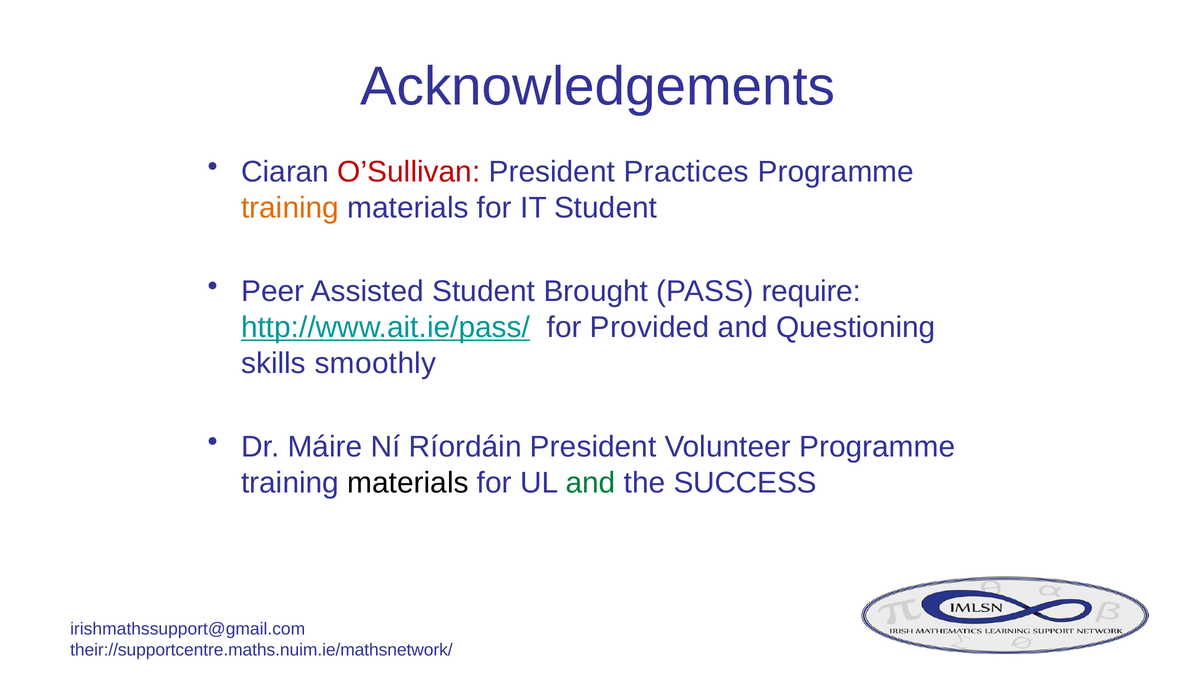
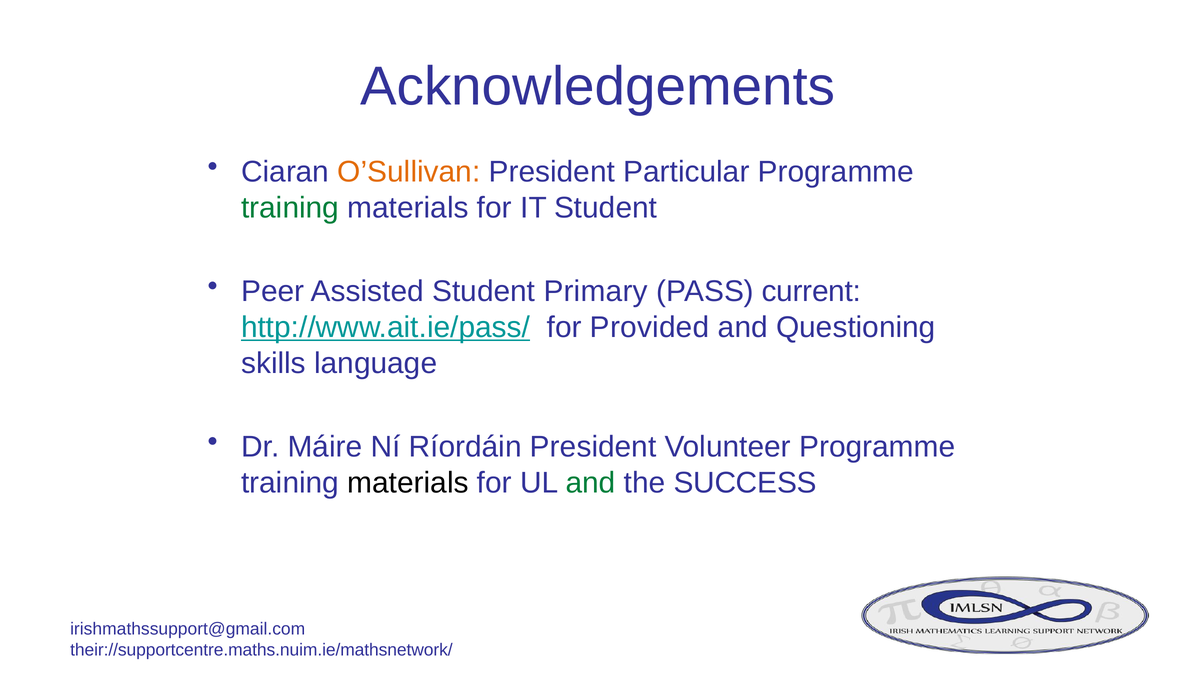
O’Sullivan colour: red -> orange (409, 172)
Practices: Practices -> Particular (686, 172)
training colour: orange -> green (290, 208)
Brought: Brought -> Primary (596, 291)
require: require -> current (811, 291)
smoothly: smoothly -> language (376, 363)
